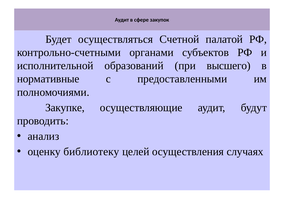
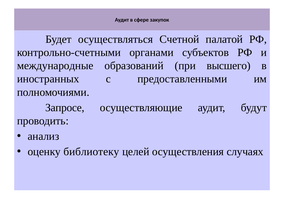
исполнительной: исполнительной -> международные (55, 66)
нормативные: нормативные -> иностранных (48, 79)
Закупке: Закупке -> Запросе (65, 108)
